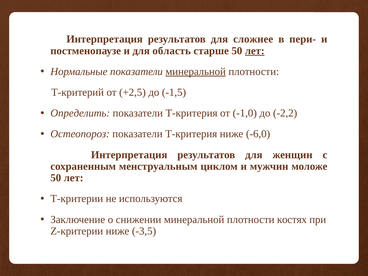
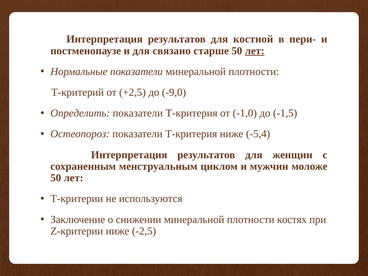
сложнее: сложнее -> костной (253, 39)
область: область -> связано (172, 51)
минеральной underline: present -> none (196, 72)
-1,5: -1,5 -> -9,0 (174, 92)
-2,2: -2,2 -> -1,5 (285, 113)
-6,0: -6,0 -> -5,4 (258, 134)
-3,5: -3,5 -> -2,5 (144, 231)
